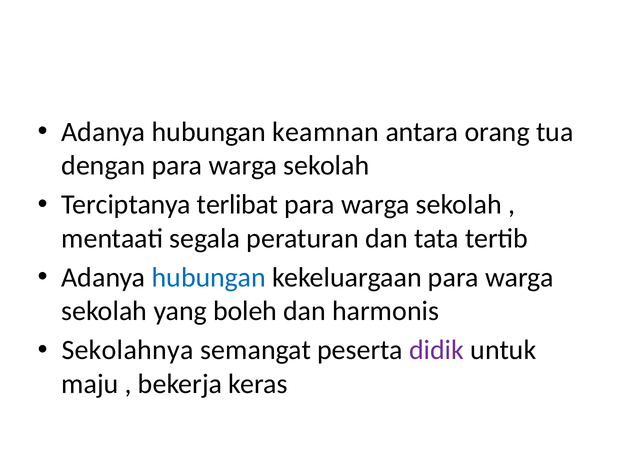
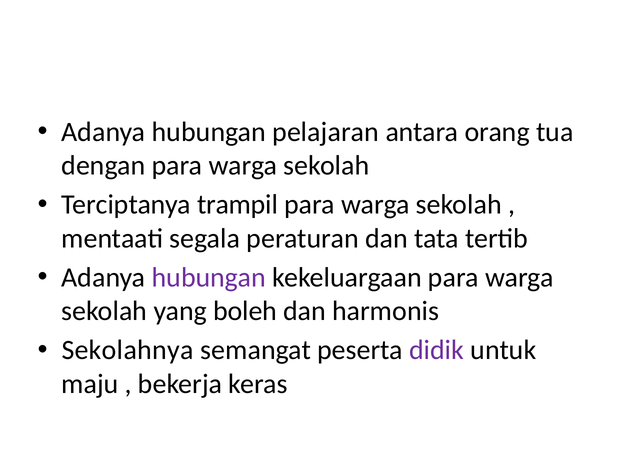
keamnan: keamnan -> pelajaran (326, 132)
terlibat: terlibat -> trampil (238, 205)
hubungan colour: blue -> purple (209, 277)
